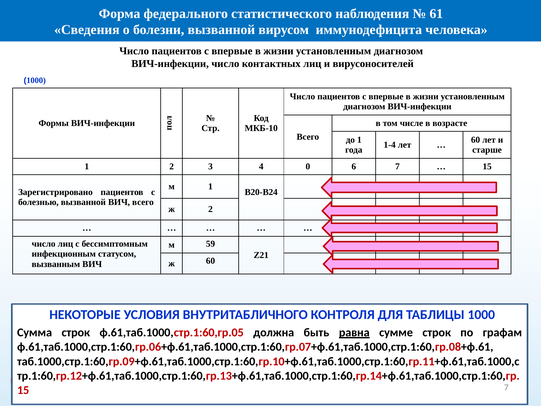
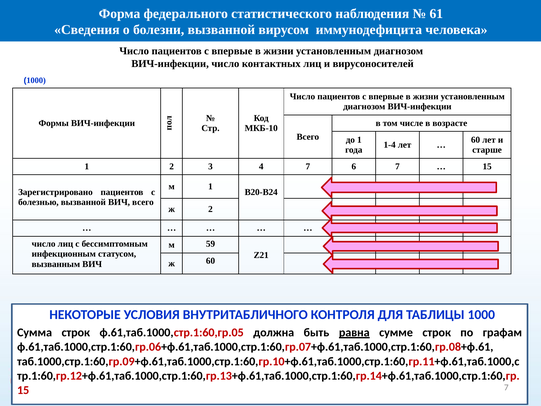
4 0: 0 -> 7 (308, 166)
